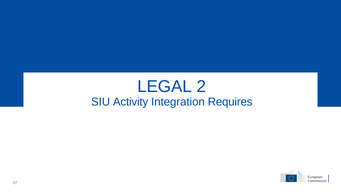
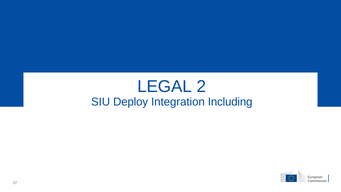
Activity: Activity -> Deploy (131, 102)
Requires: Requires -> Including (230, 102)
